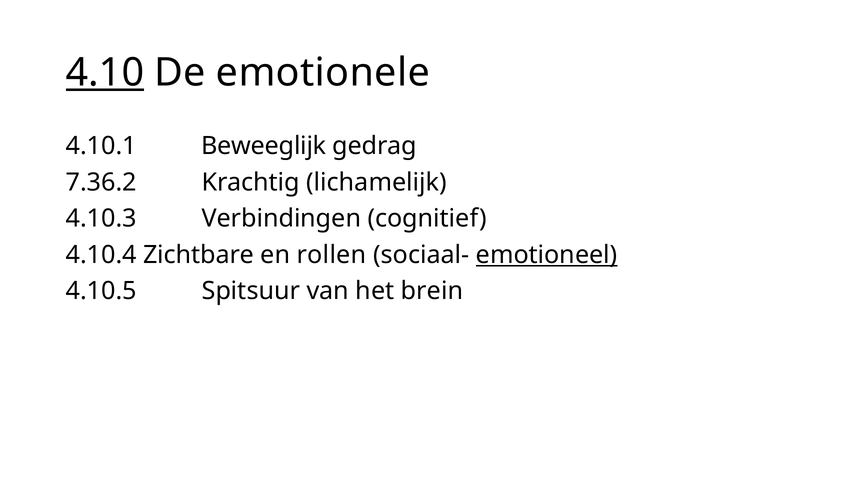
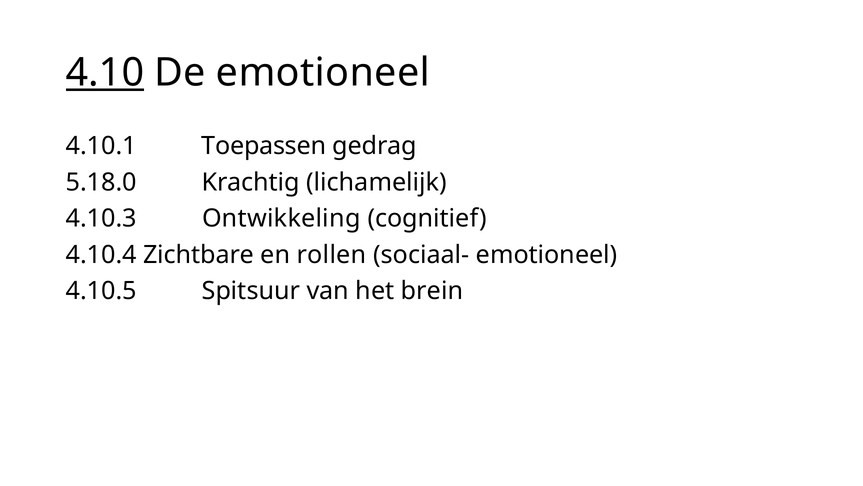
De emotionele: emotionele -> emotioneel (323, 72)
Beweeglijk: Beweeglijk -> Toepassen (264, 146)
7.36.2: 7.36.2 -> 5.18.0 (101, 182)
Verbindingen: Verbindingen -> Ontwikkeling (281, 218)
emotioneel underline: present -> none (547, 254)
